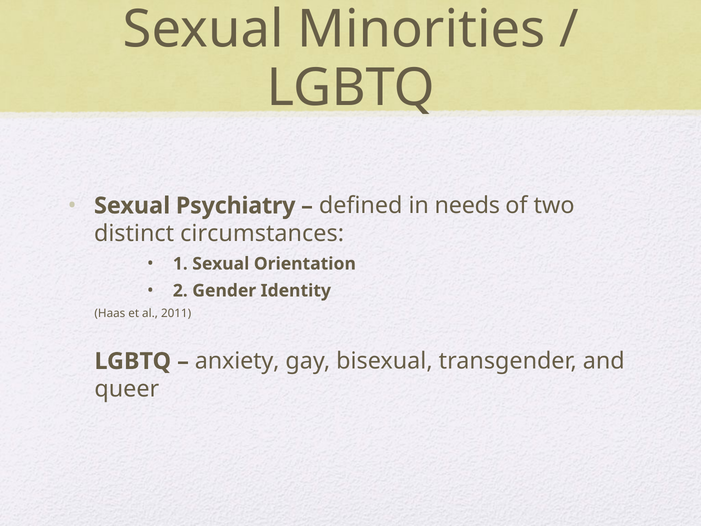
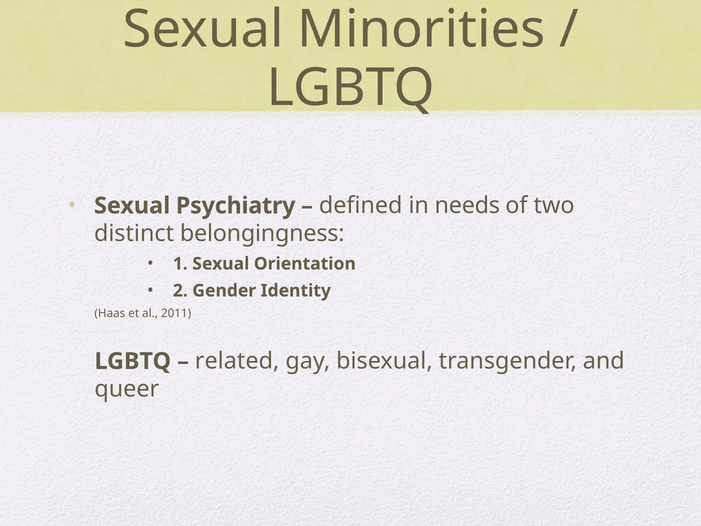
circumstances: circumstances -> belongingness (262, 234)
anxiety: anxiety -> related (237, 361)
